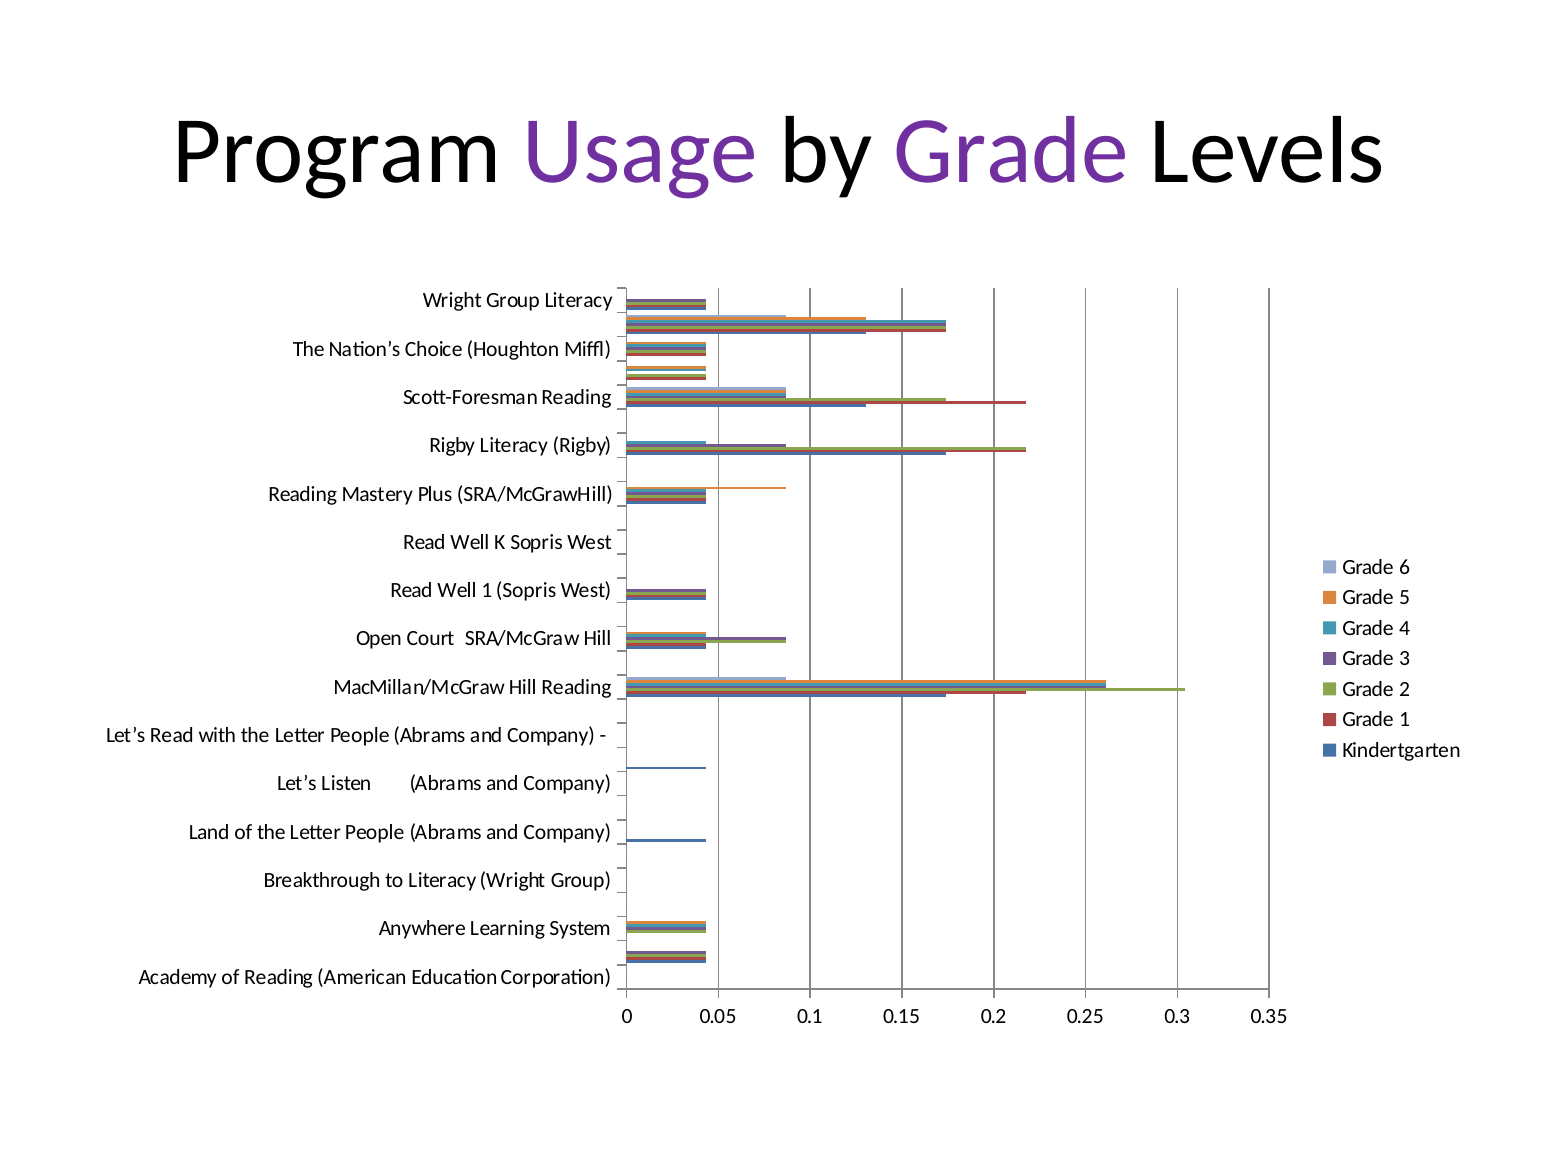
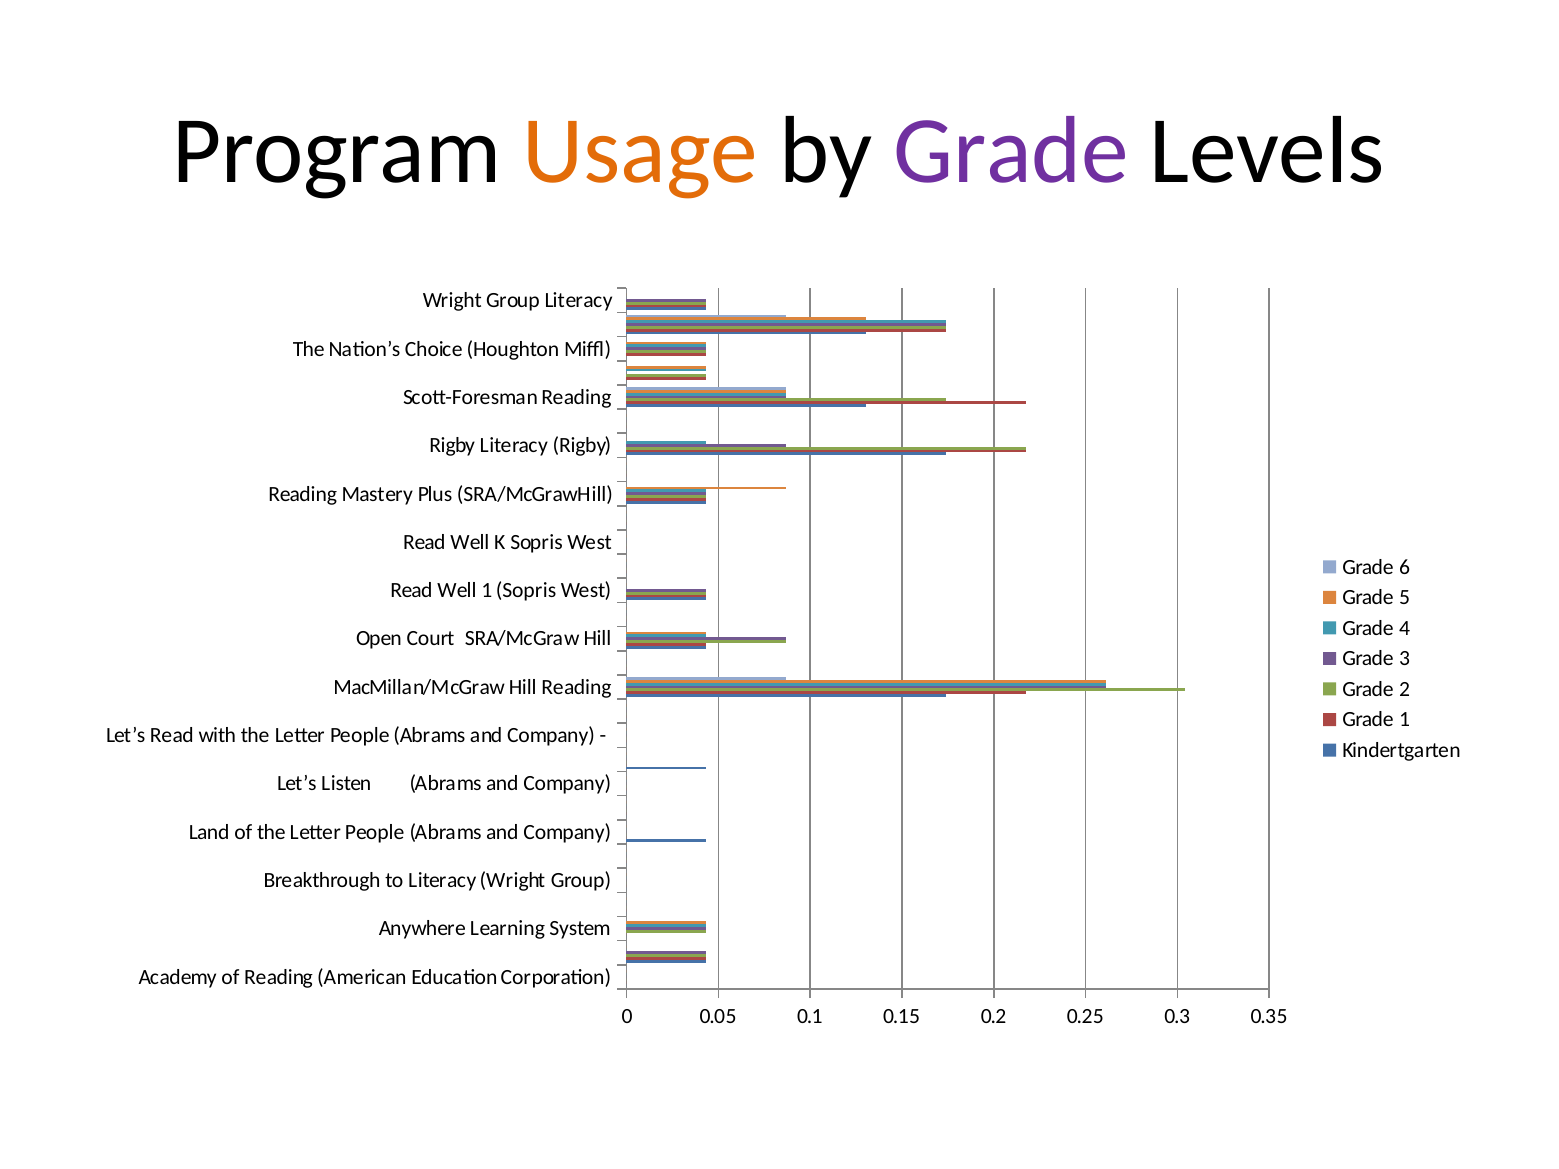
Usage colour: purple -> orange (640, 151)
